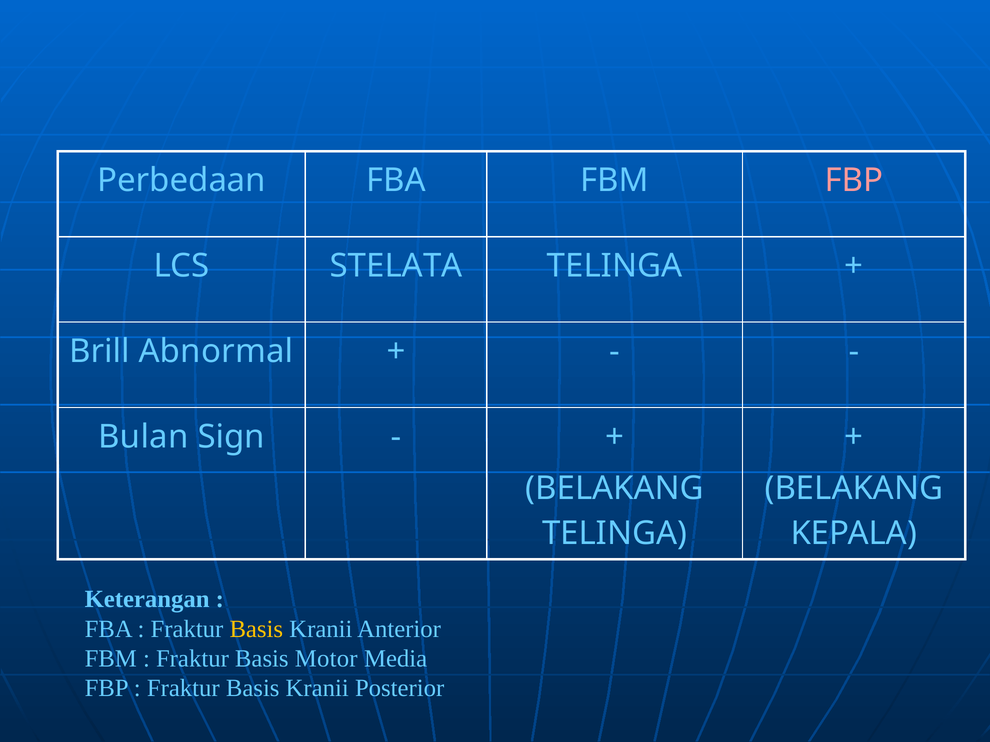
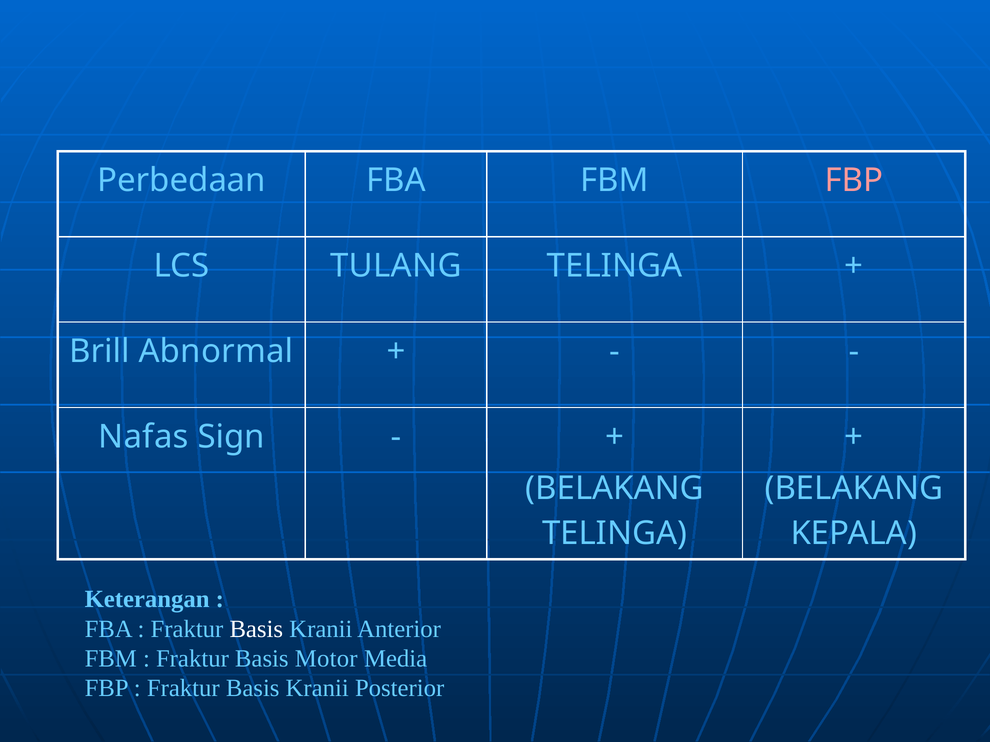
STELATA: STELATA -> TULANG (396, 266)
Bulan: Bulan -> Nafas (143, 437)
Basis colour: yellow -> white (256, 629)
